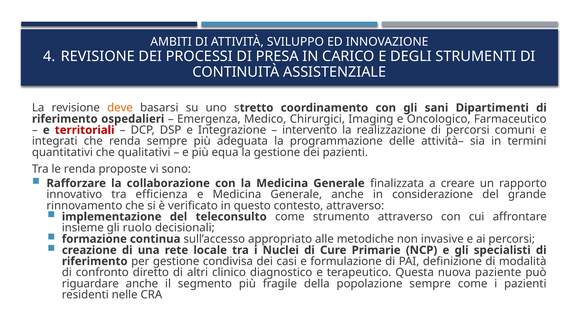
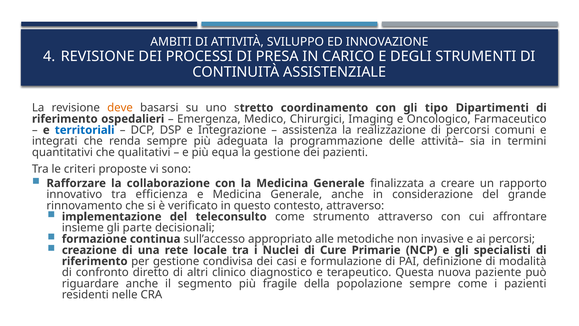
sani: sani -> tipo (436, 108)
territoriali colour: red -> blue (85, 130)
intervento: intervento -> assistenza (310, 130)
le renda: renda -> criteri (80, 169)
ruolo: ruolo -> parte (137, 228)
